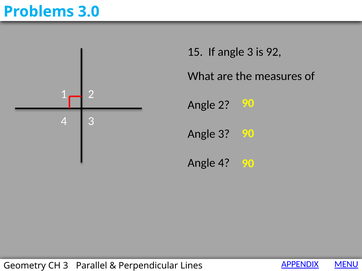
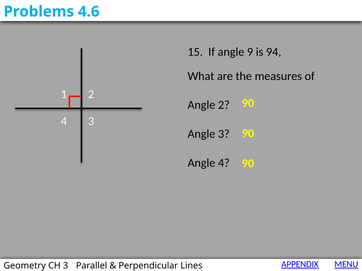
3.0: 3.0 -> 4.6 (89, 12)
If angle 3: 3 -> 9 (250, 52)
92: 92 -> 94 (274, 52)
